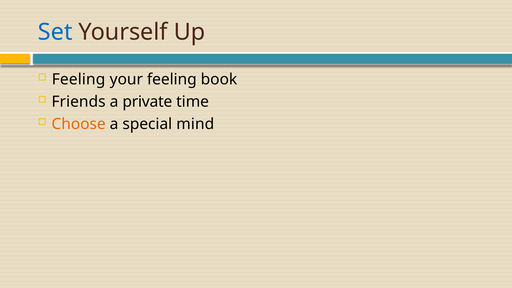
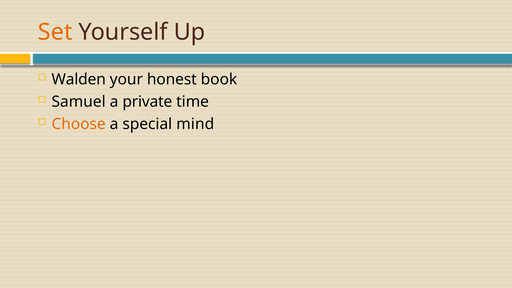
Set colour: blue -> orange (55, 32)
Feeling: Feeling -> Walden (79, 79)
your feeling: feeling -> honest (172, 79)
Friends: Friends -> Samuel (79, 102)
